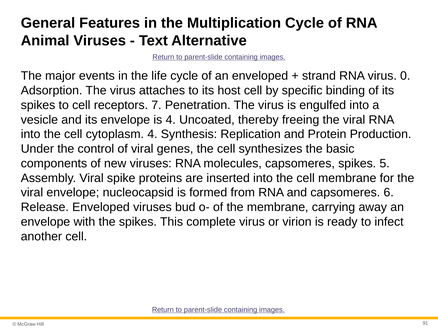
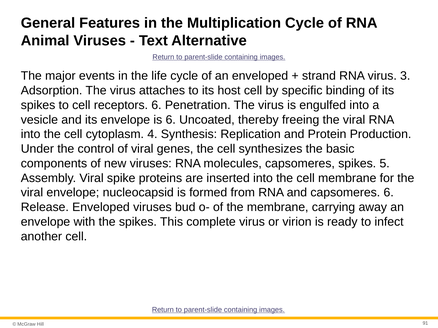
0: 0 -> 3 (405, 76)
receptors 7: 7 -> 6 (156, 105)
is 4: 4 -> 6 (171, 120)
